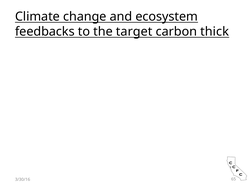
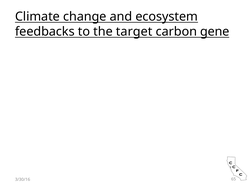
thick: thick -> gene (215, 32)
